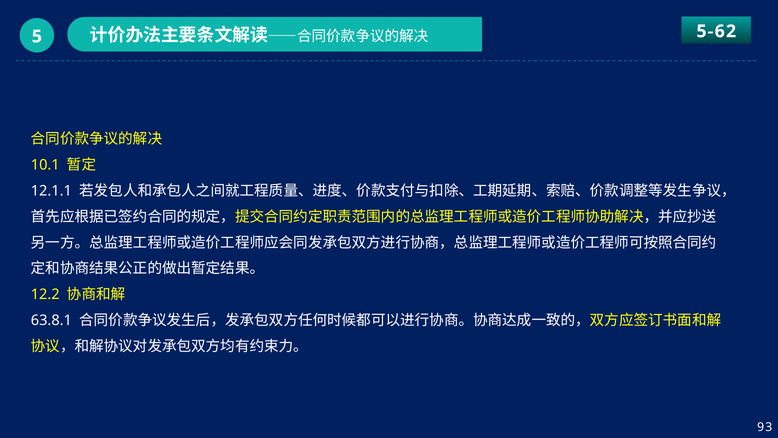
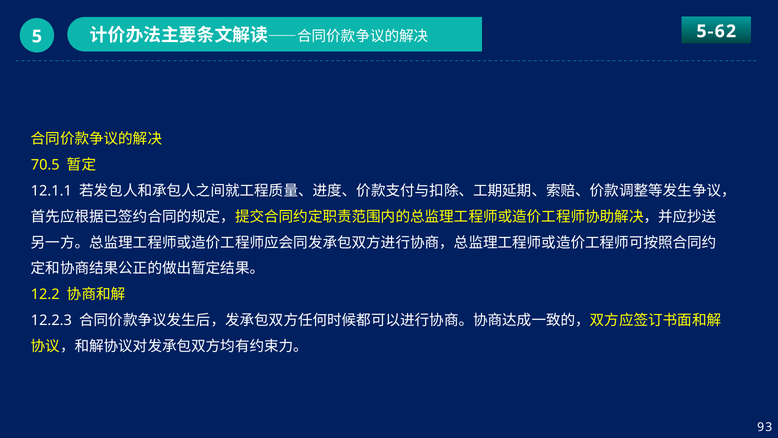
10.1: 10.1 -> 70.5 (45, 165)
63.8.1: 63.8.1 -> 12.2.3 (51, 320)
